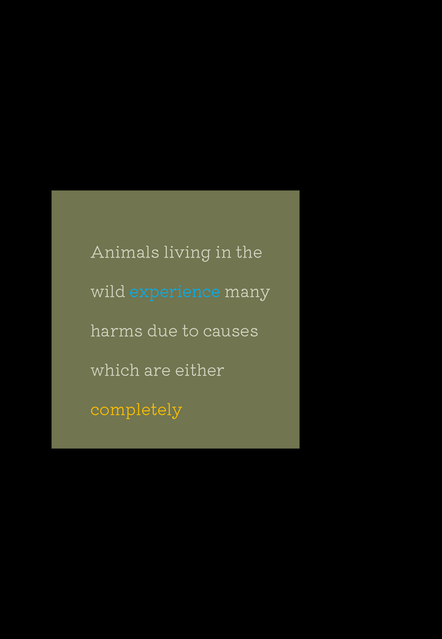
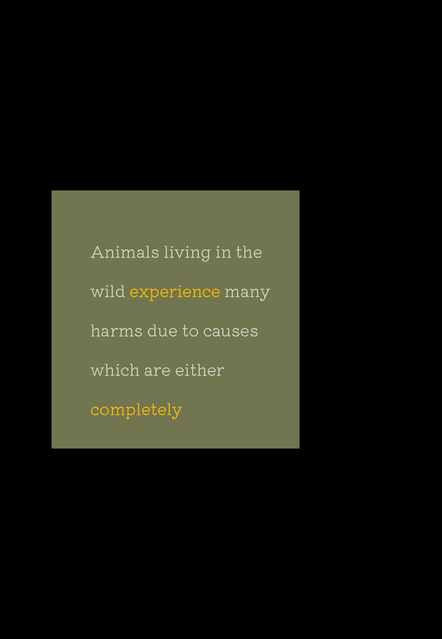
experience colour: light blue -> yellow (175, 292)
